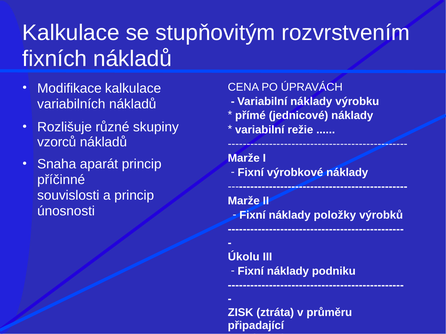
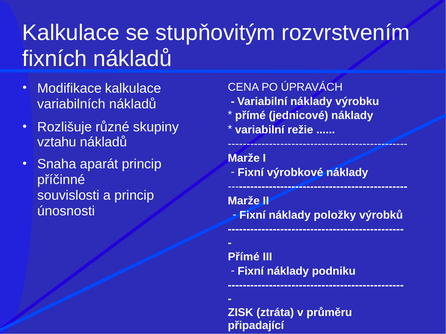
vzorců: vzorců -> vztahu (57, 142)
Úkolu: Úkolu -> Přímé (244, 257)
